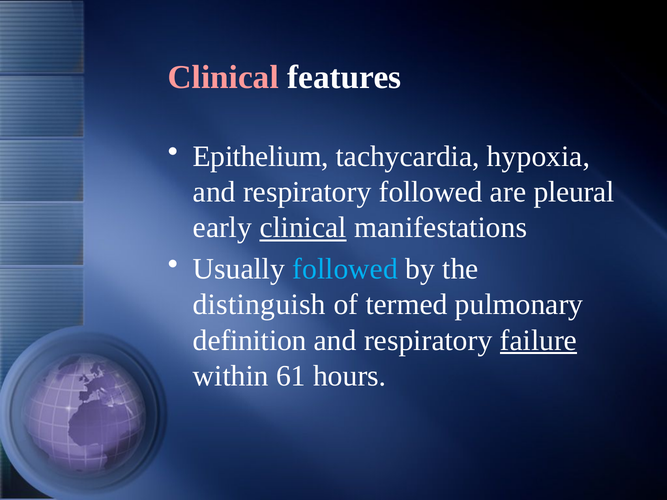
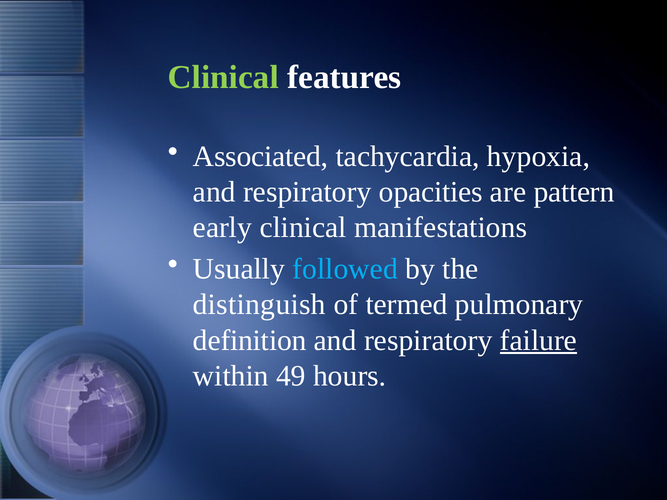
Clinical colour: pink -> light green (223, 77)
Epithelium: Epithelium -> Associated (261, 157)
respiratory followed: followed -> opacities (431, 192)
pleural: pleural -> pattern (574, 192)
clinical underline: present -> none (303, 228)
61: 61 -> 49 (291, 376)
